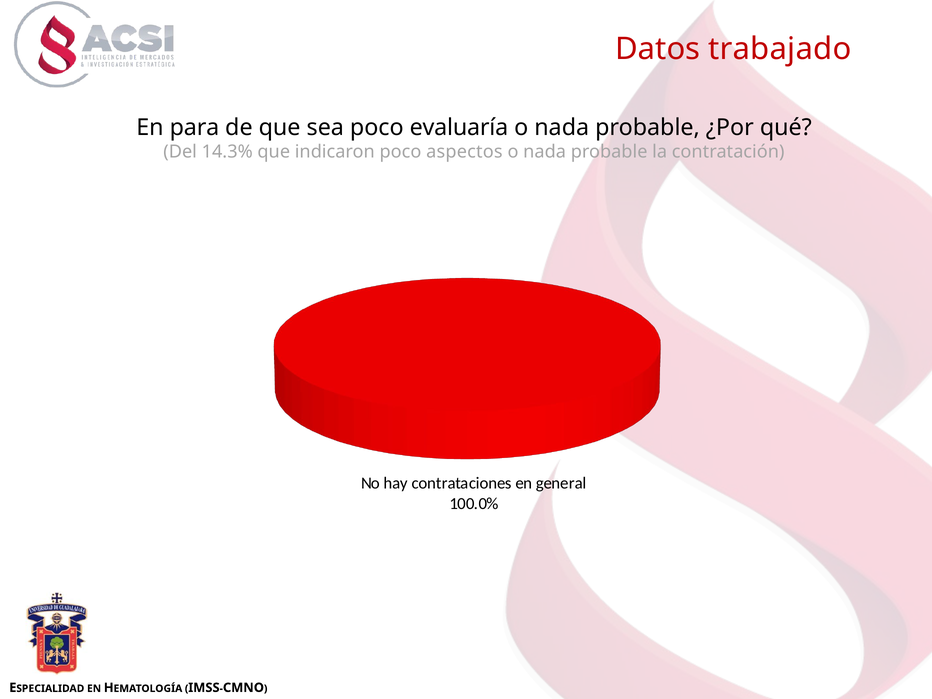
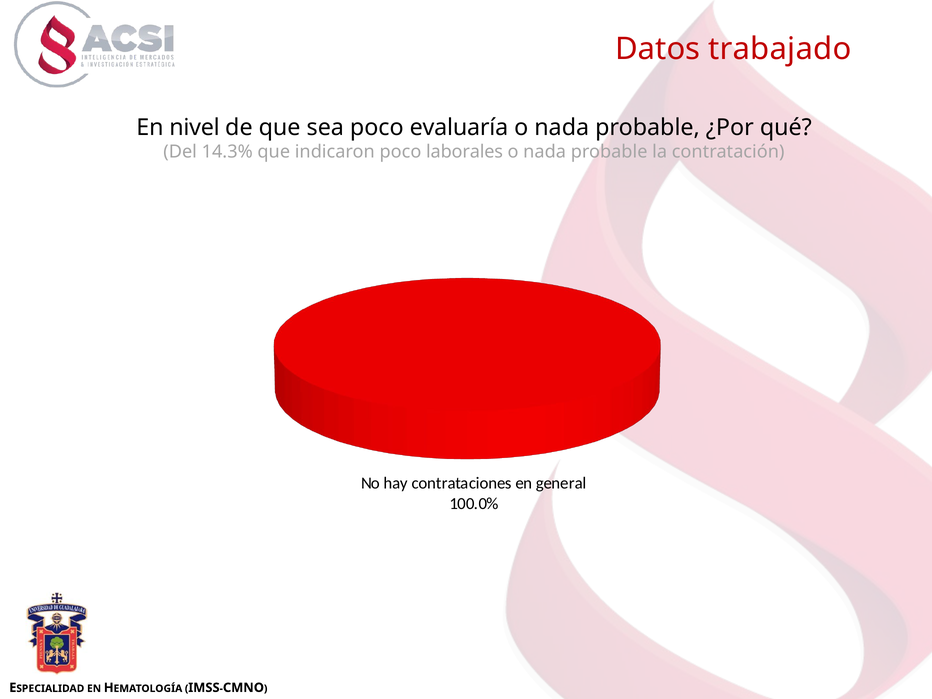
para: para -> nivel (195, 127)
aspectos: aspectos -> laborales (465, 152)
